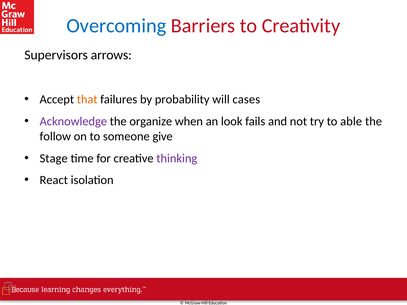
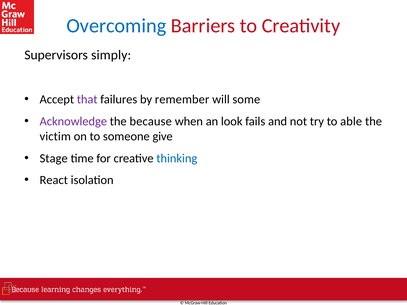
arrows: arrows -> simply (111, 55)
that colour: orange -> purple (87, 100)
probability: probability -> remember (182, 100)
cases: cases -> some (246, 100)
organize: organize -> because (151, 122)
follow: follow -> victim (55, 136)
thinking colour: purple -> blue (177, 158)
